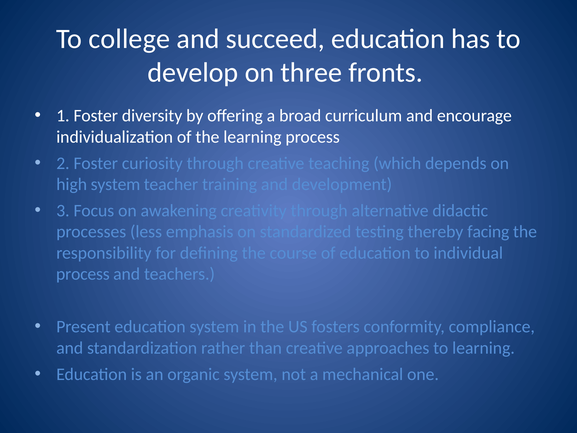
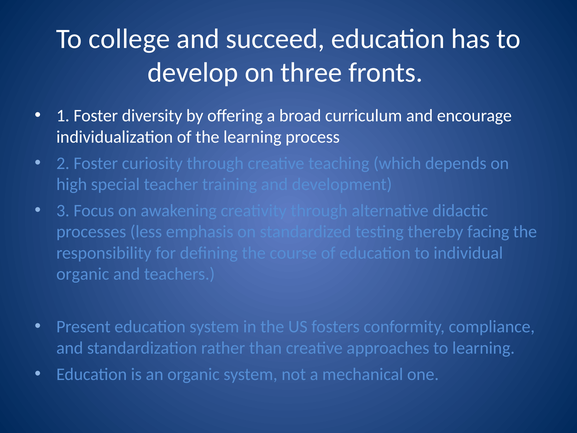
high system: system -> special (115, 184)
process: process -> organic (83, 274)
